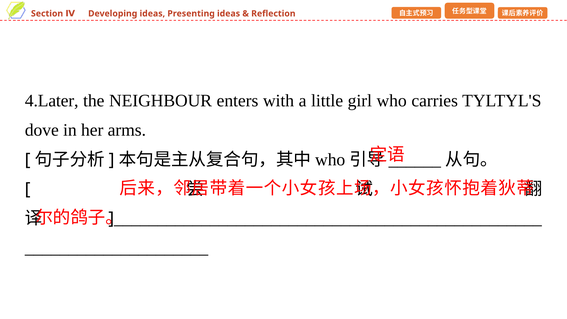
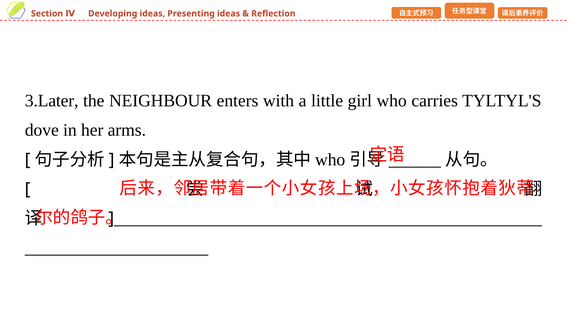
4.Later: 4.Later -> 3.Later (52, 101)
